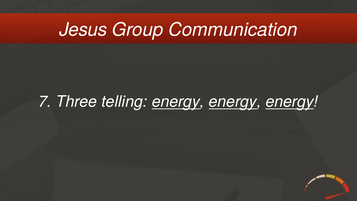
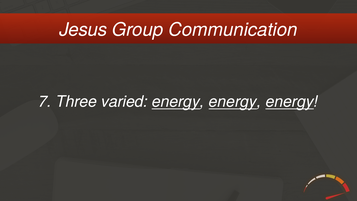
telling: telling -> varied (124, 102)
